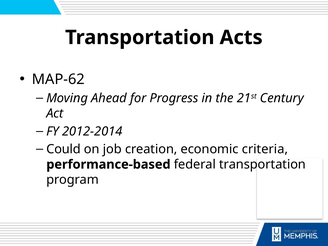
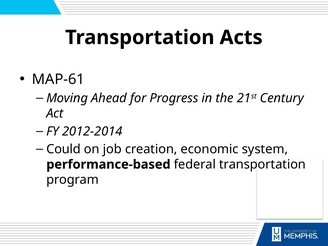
MAP-62: MAP-62 -> MAP-61 (58, 79)
criteria: criteria -> system (265, 149)
